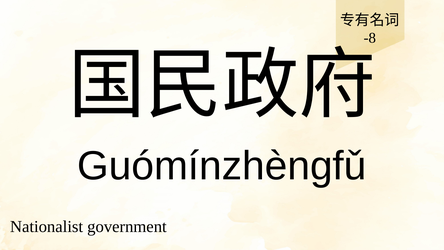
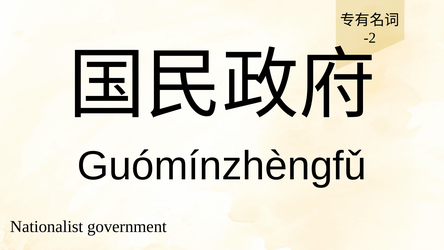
-8: -8 -> -2 (370, 38)
